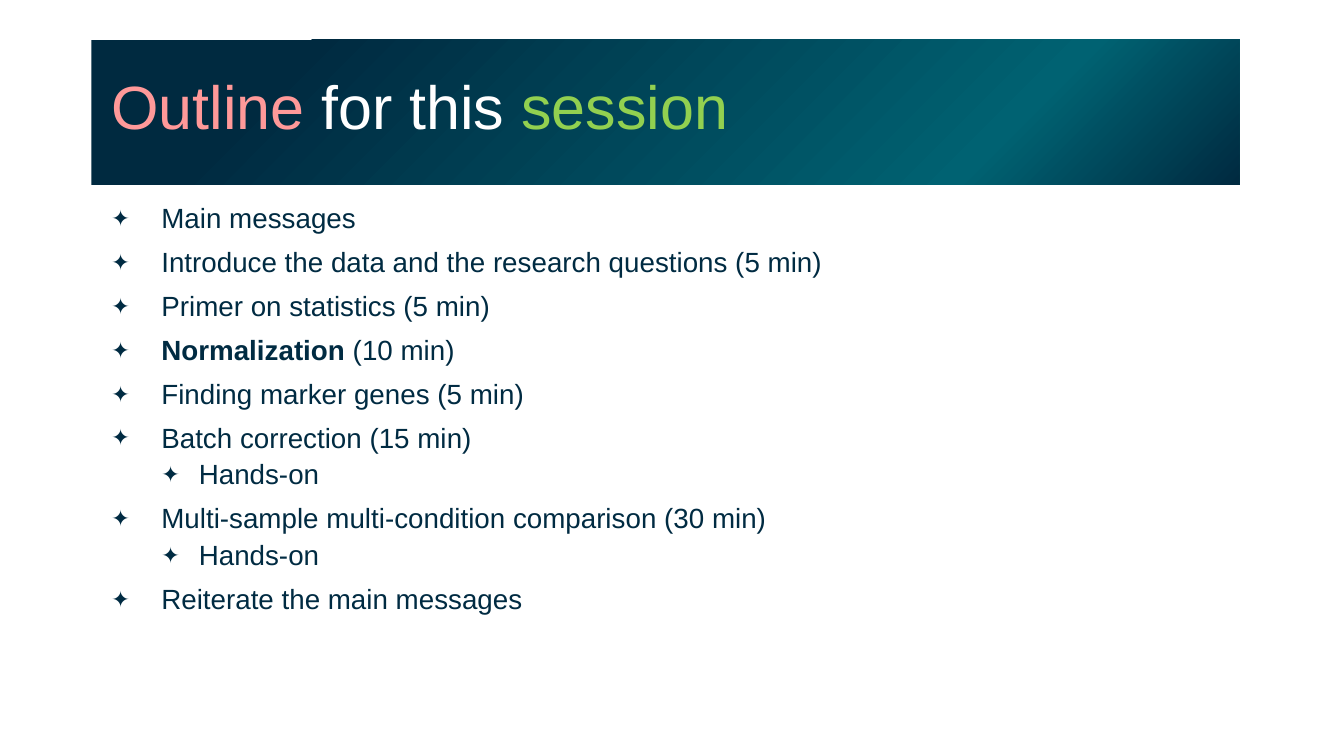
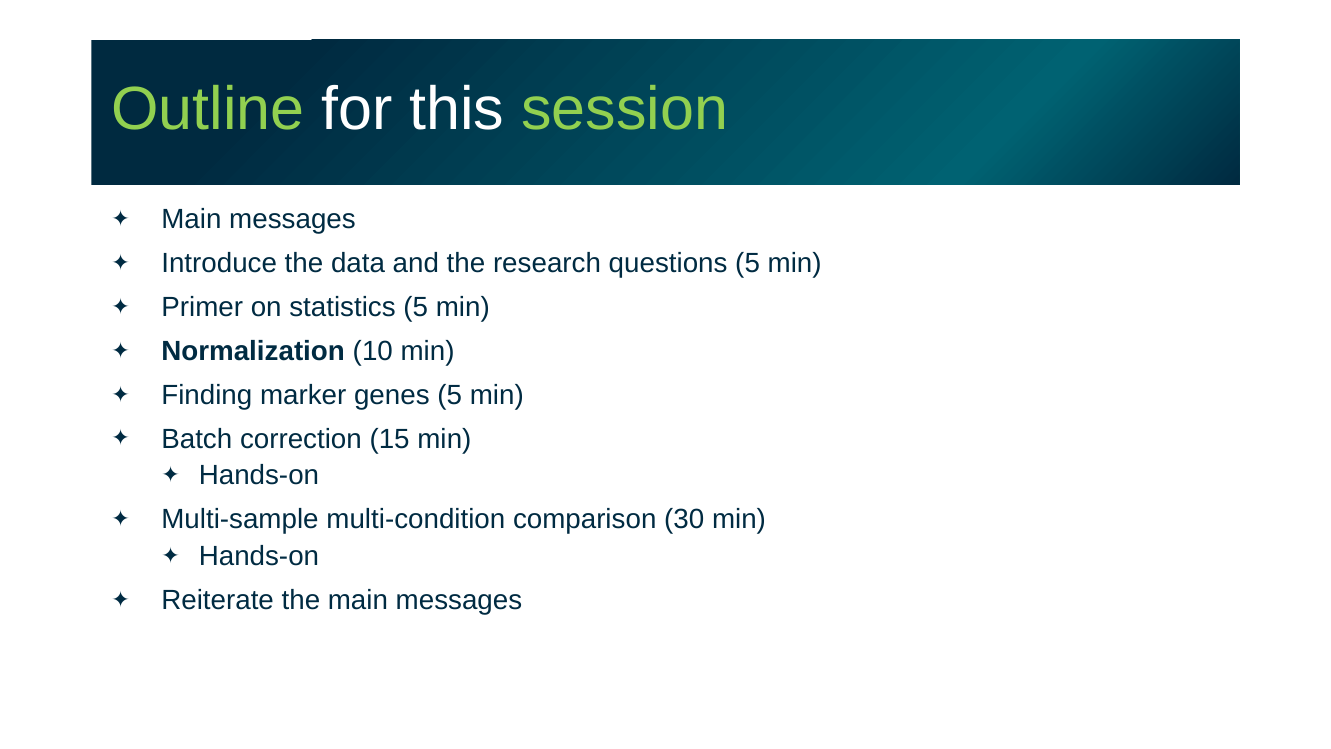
Outline colour: pink -> light green (208, 109)
